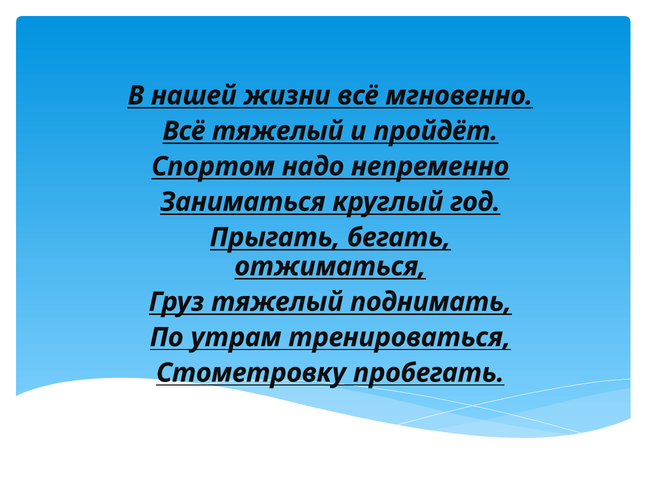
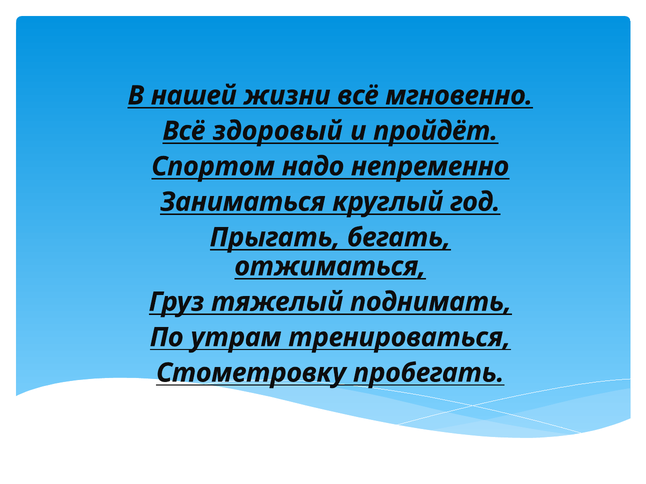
Всё тяжелый: тяжелый -> здоровый (278, 131)
